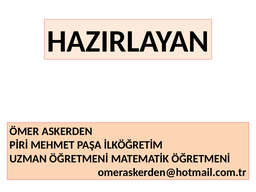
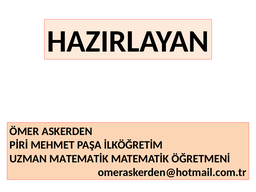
UZMAN ÖĞRETMENİ: ÖĞRETMENİ -> MATEMATİK (79, 159)
